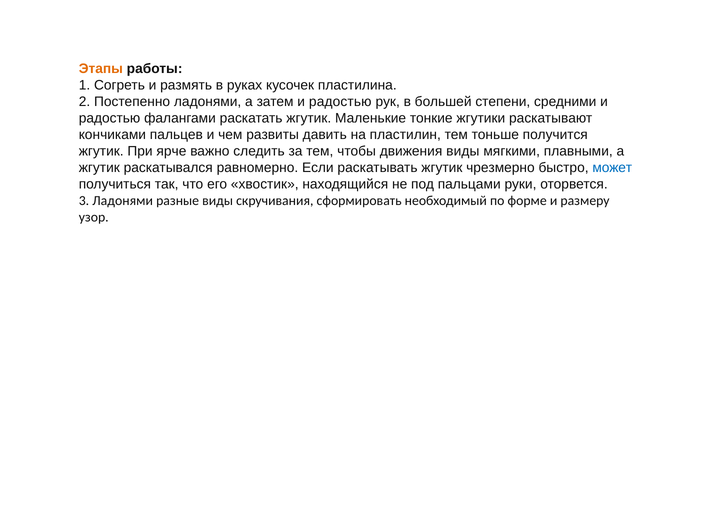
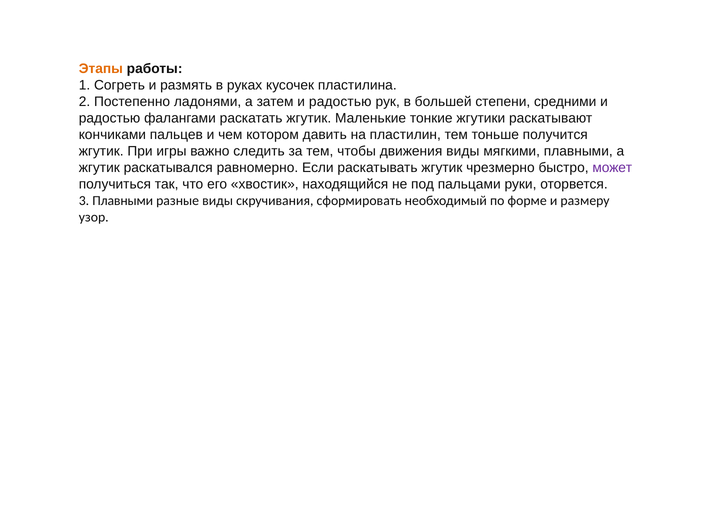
развиты: развиты -> котором (273, 135)
ярче: ярче -> игры (171, 151)
может colour: blue -> purple (612, 168)
3 Ладонями: Ладонями -> Плавными (123, 201)
